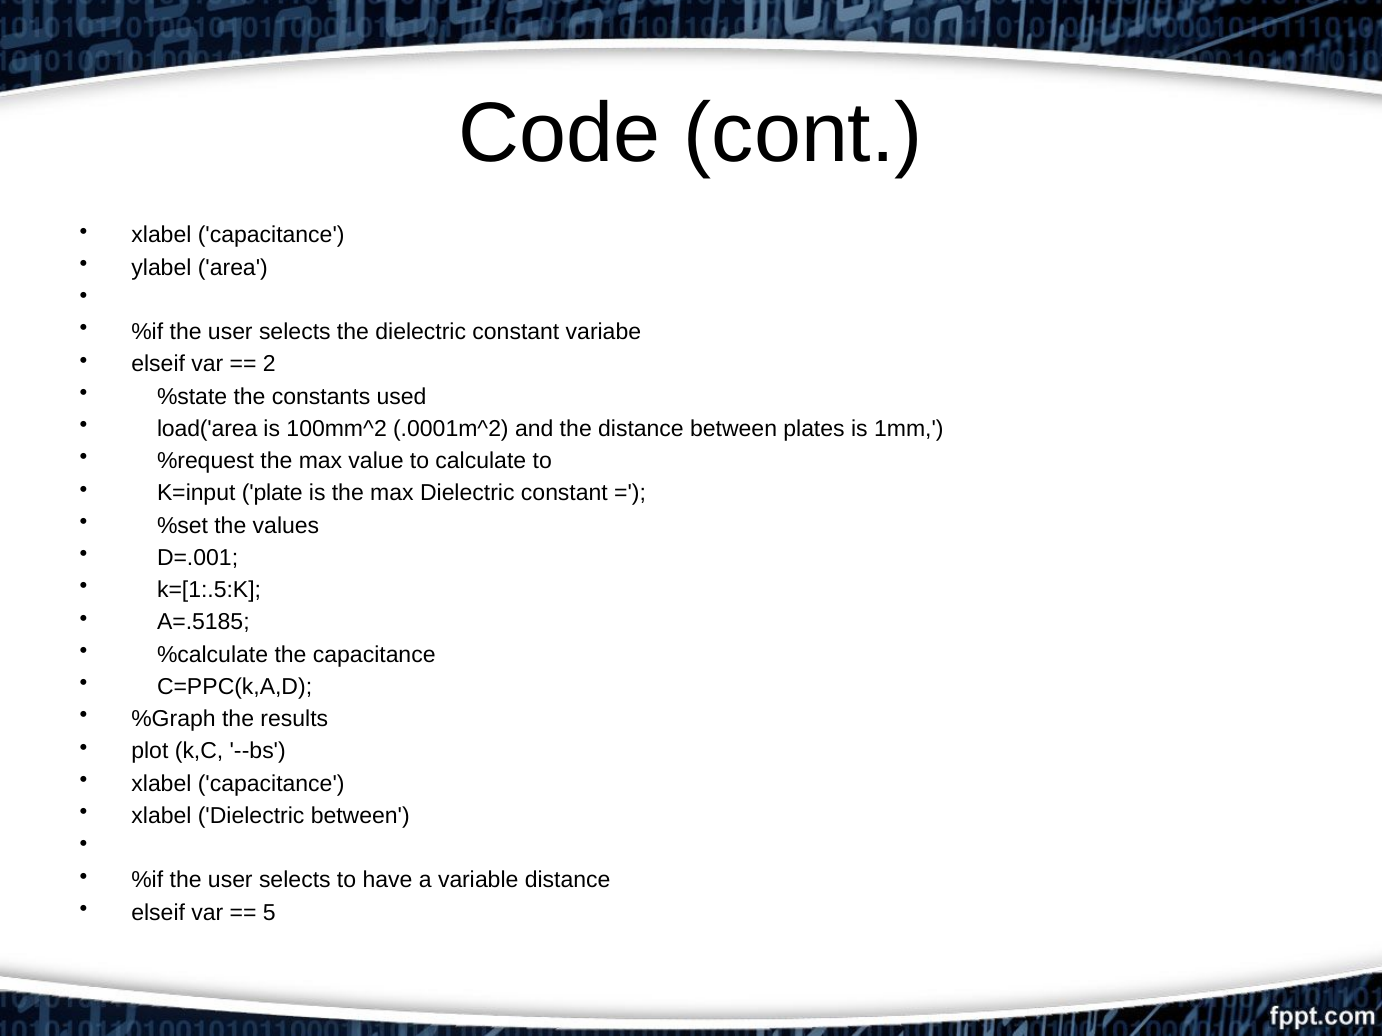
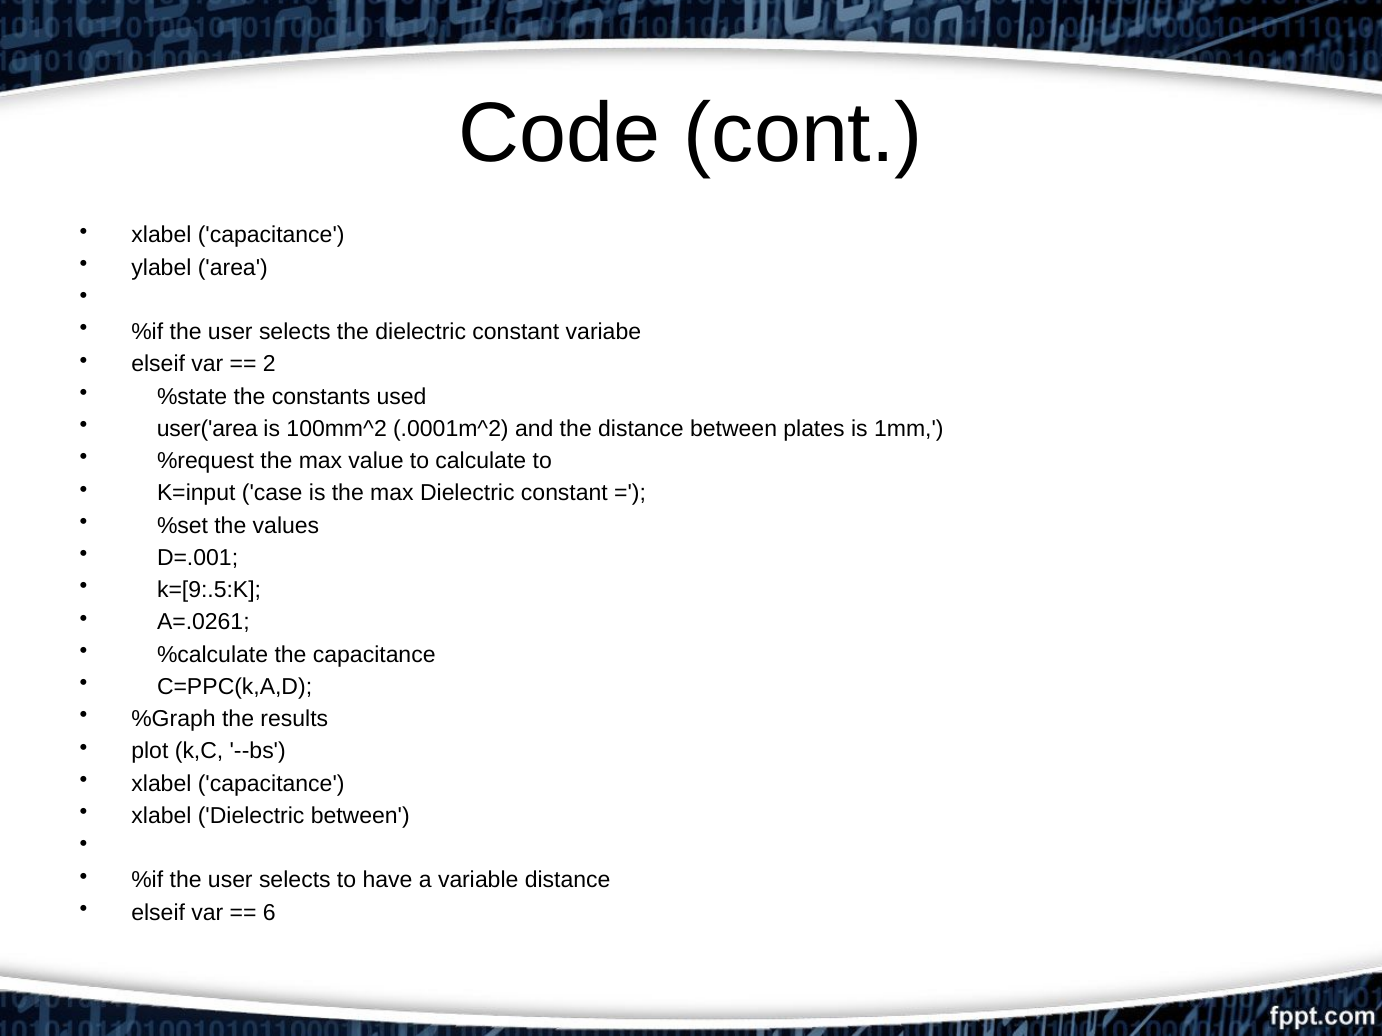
load('area: load('area -> user('area (207, 429)
plate: plate -> case (272, 494)
k=[1:.5:K: k=[1:.5:K -> k=[9:.5:K (209, 590)
A=.5185: A=.5185 -> A=.0261 (203, 623)
5: 5 -> 6 (269, 913)
